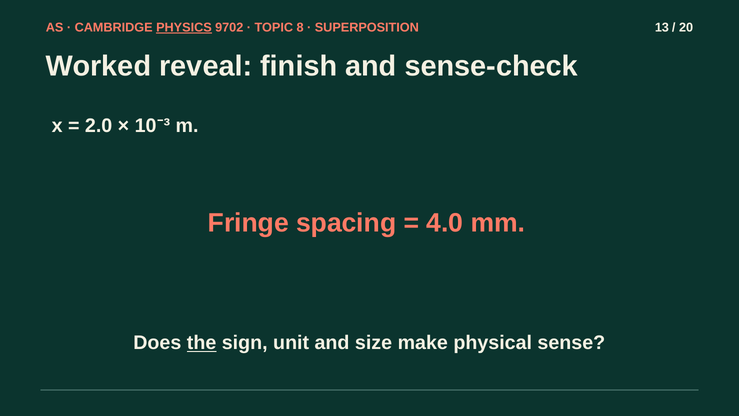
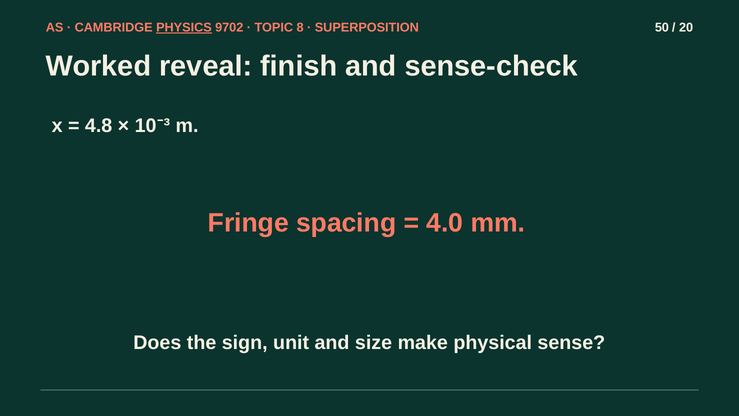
13: 13 -> 50 (662, 27)
2.0: 2.0 -> 4.8 (99, 126)
the underline: present -> none (202, 343)
